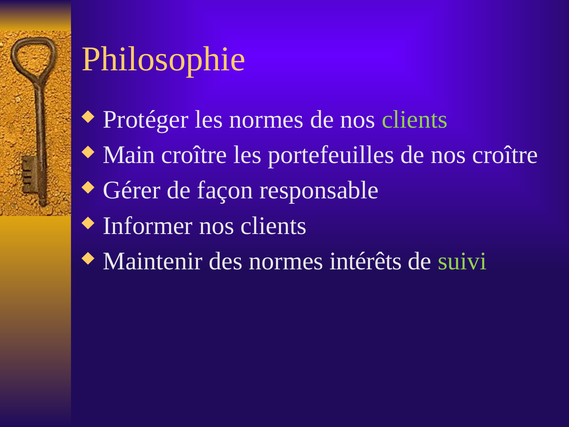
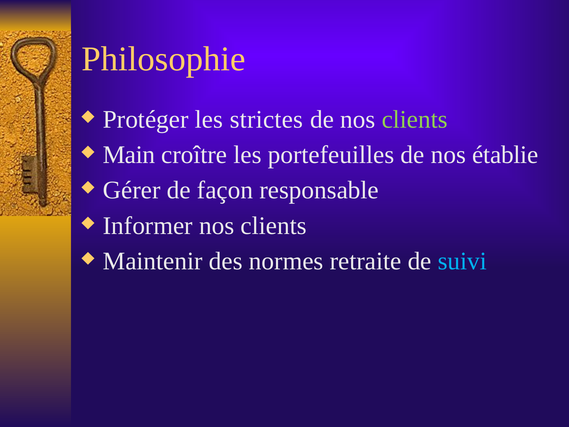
les normes: normes -> strictes (266, 119)
nos croître: croître -> établie (505, 155)
intérêts: intérêts -> retraite (366, 261)
suivi colour: light green -> light blue (462, 261)
